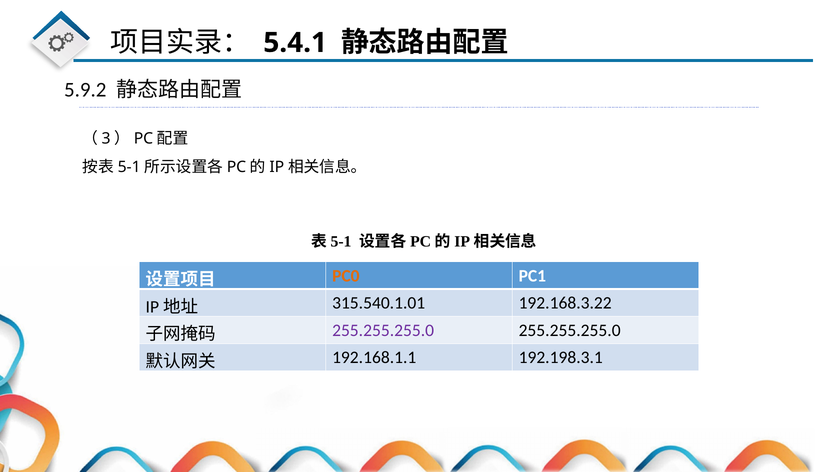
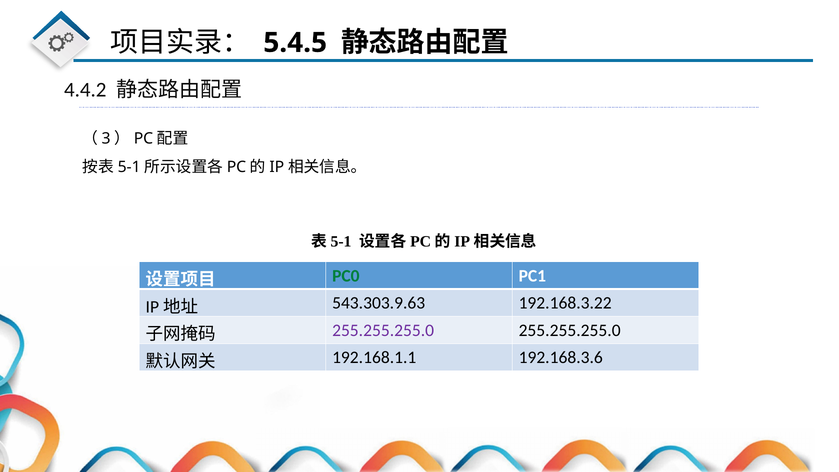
5.4.1: 5.4.1 -> 5.4.5 (295, 43)
5.9.2: 5.9.2 -> 4.4.2 (85, 90)
PC0 colour: orange -> green (346, 276)
315.540.1.01: 315.540.1.01 -> 543.303.9.63 (379, 303)
192.198.3.1: 192.198.3.1 -> 192.168.3.6 (561, 358)
